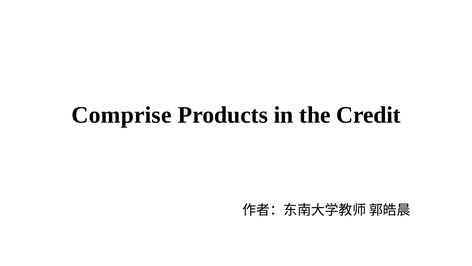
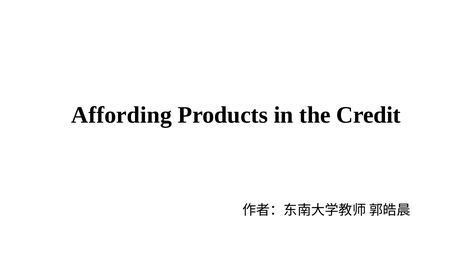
Comprise: Comprise -> Affording (122, 115)
